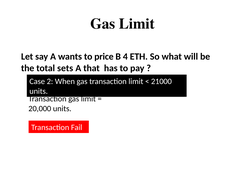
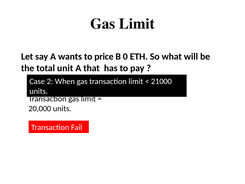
4: 4 -> 0 (125, 57)
sets: sets -> unit (65, 68)
